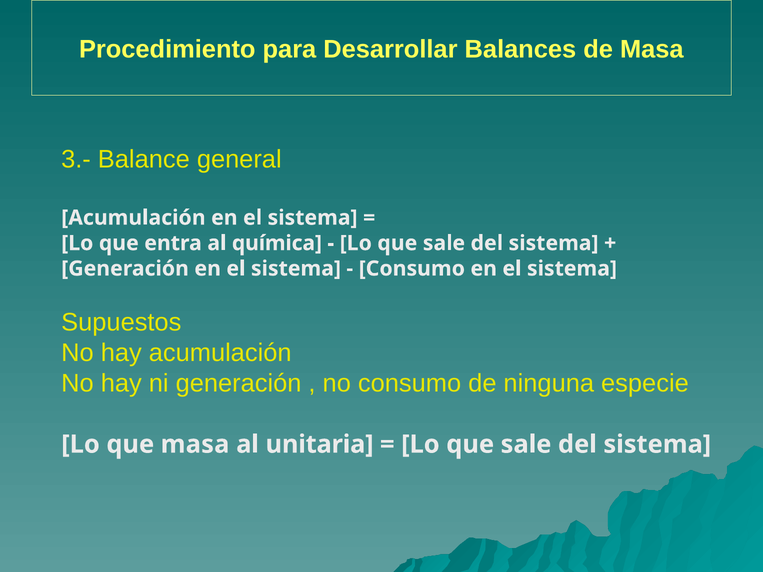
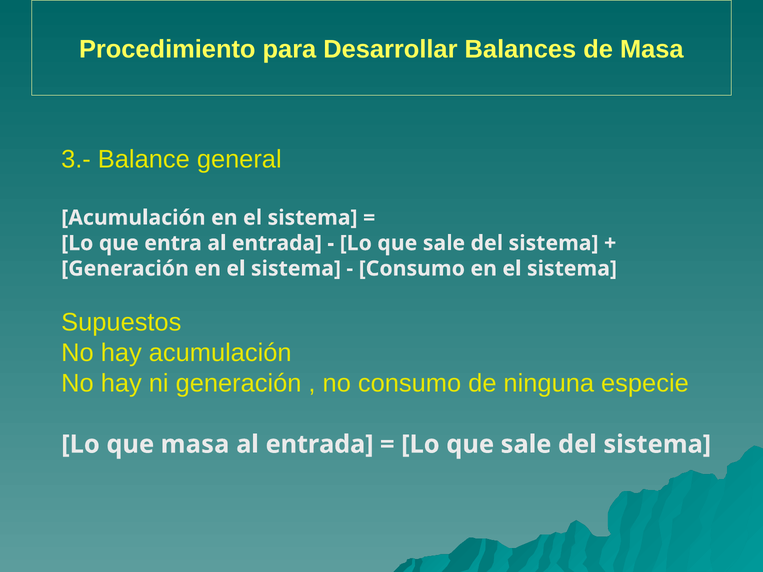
entra al química: química -> entrada (277, 243)
unitaria: unitaria -> entrada (320, 445)
